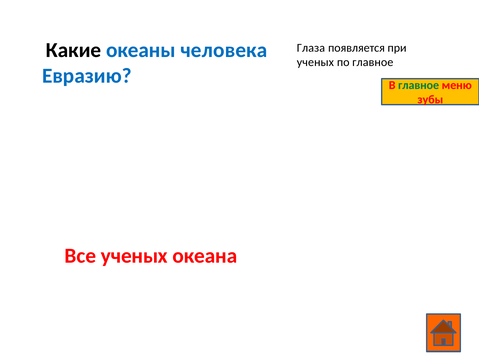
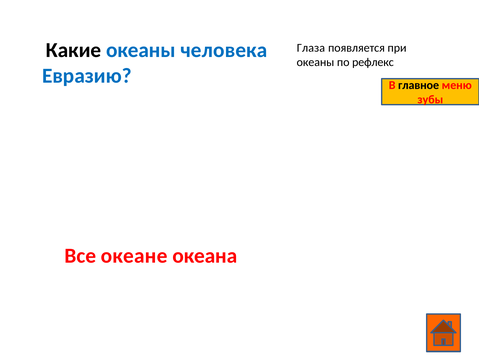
ученых: ученых -> океаны (315, 62)
по главное: главное -> рефлекс (373, 62)
главное colour: green -> black (419, 85)
Все ученых: ученых -> океане (134, 256)
